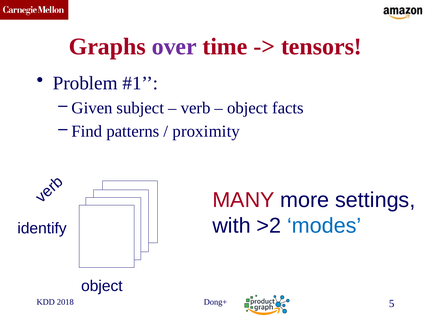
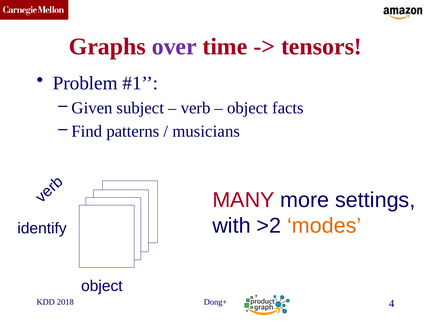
proximity: proximity -> musicians (206, 131)
modes colour: blue -> orange (324, 226)
5: 5 -> 4 (392, 304)
